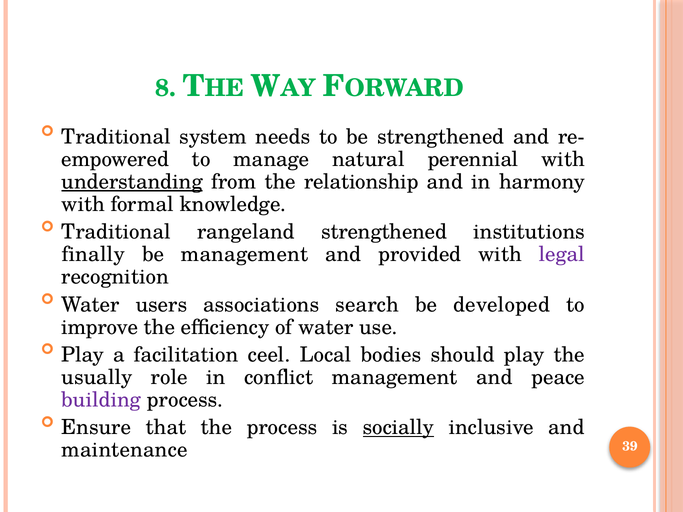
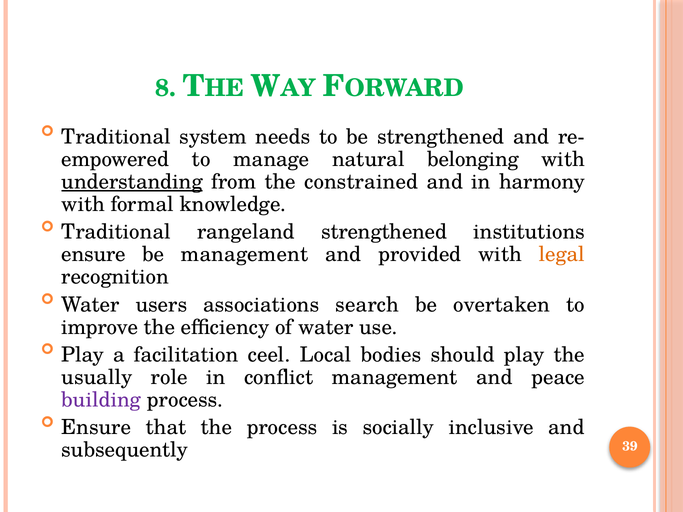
perennial: perennial -> belonging (473, 159)
relationship: relationship -> constrained (361, 182)
finally: finally -> ensure (93, 255)
legal colour: purple -> orange (562, 255)
developed: developed -> overtaken (502, 305)
socially underline: present -> none (398, 428)
maintenance: maintenance -> subsequently (125, 450)
